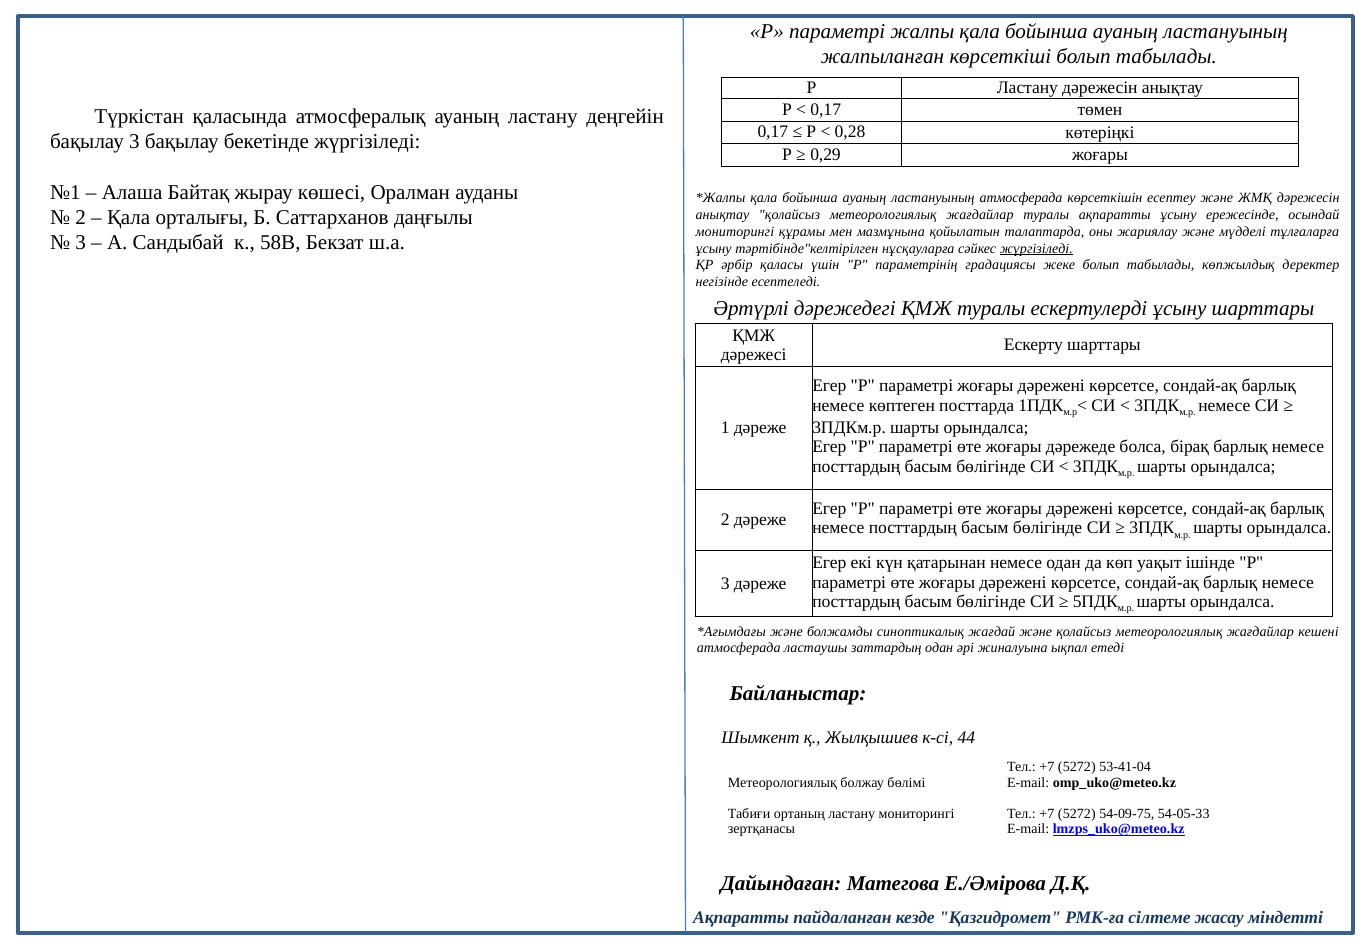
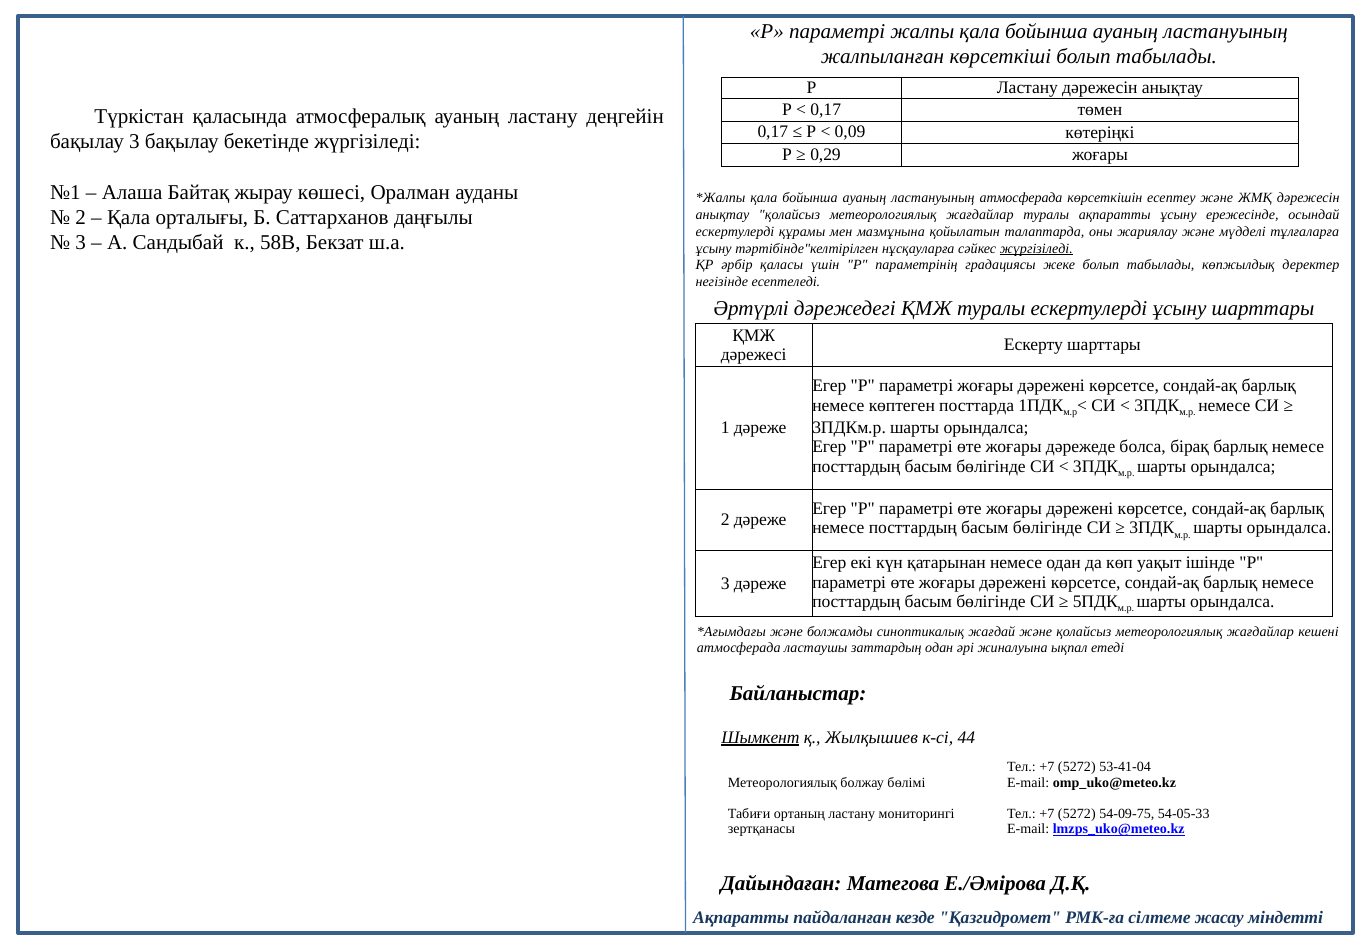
0,28: 0,28 -> 0,09 (850, 132)
мониторингі: мониторингі -> ескертулерді (735, 232)
Шымкент underline: none -> present (760, 738)
